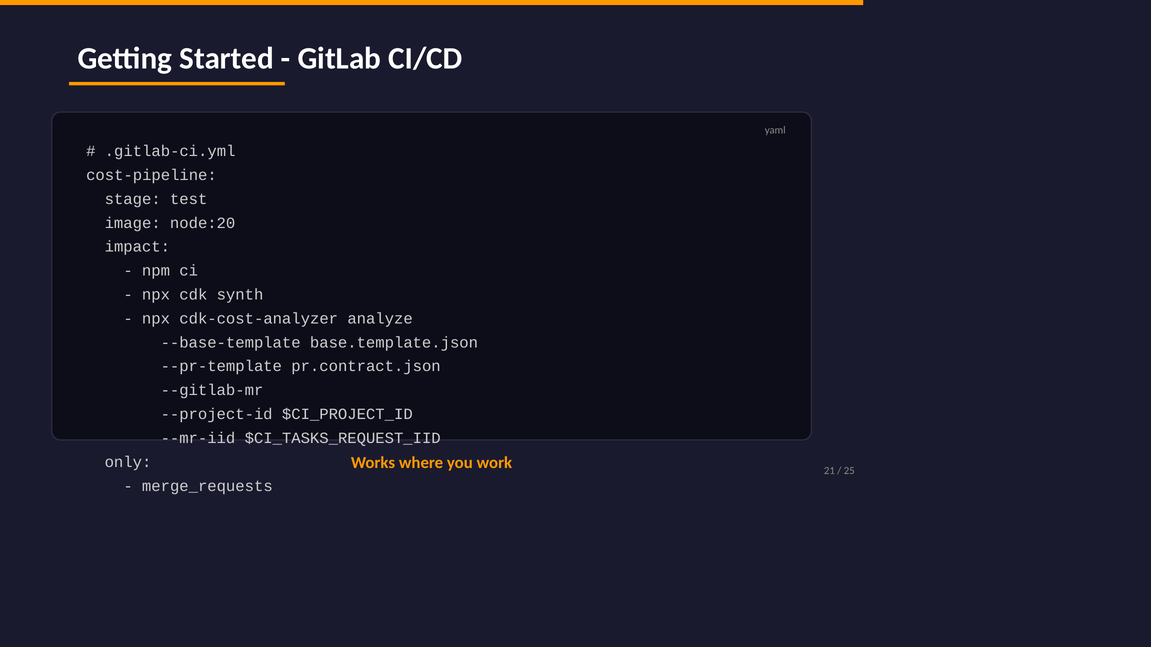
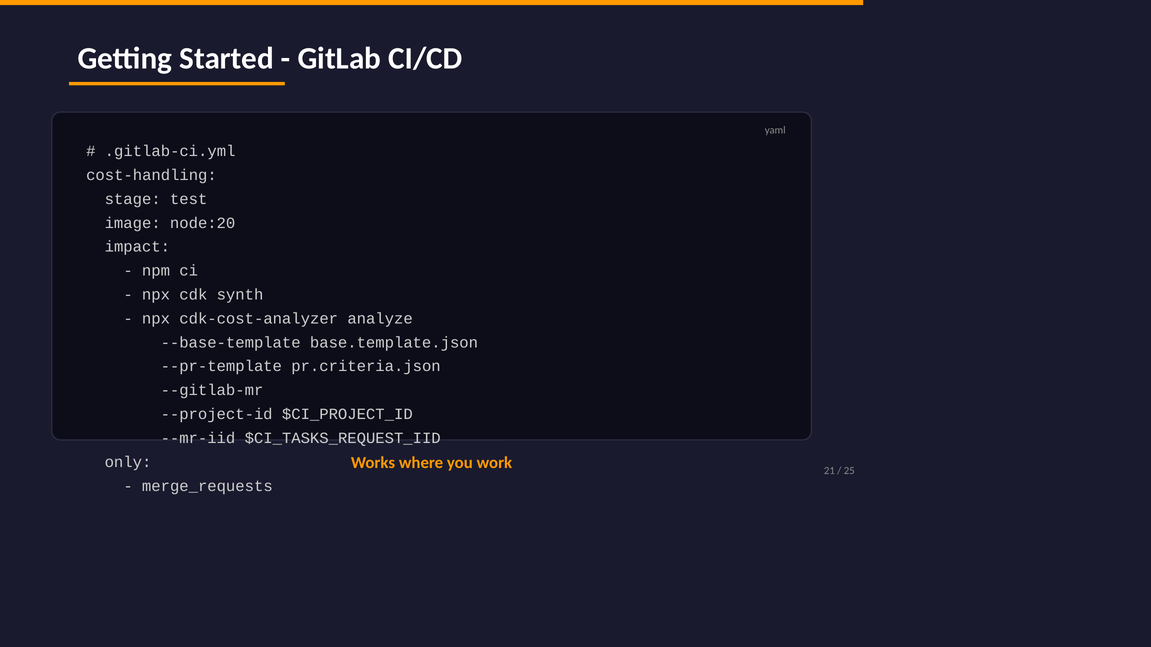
cost-pipeline: cost-pipeline -> cost-handling (151, 175)
pr.contract.json: pr.contract.json -> pr.criteria.json (366, 367)
